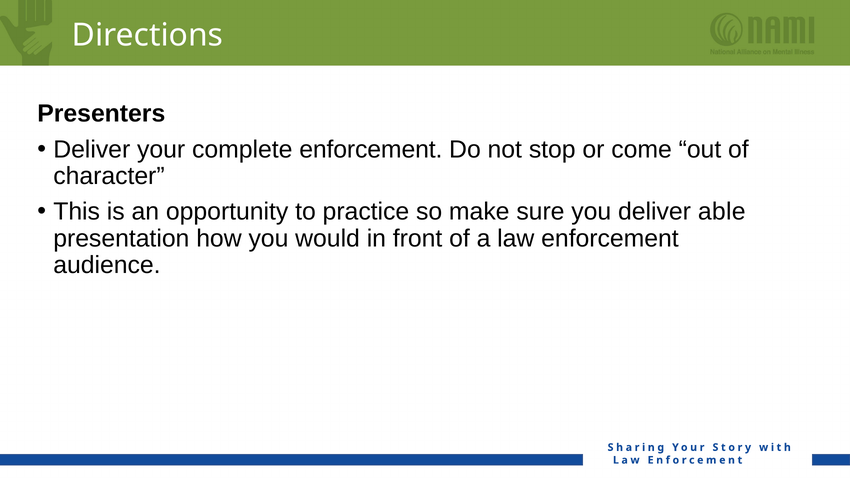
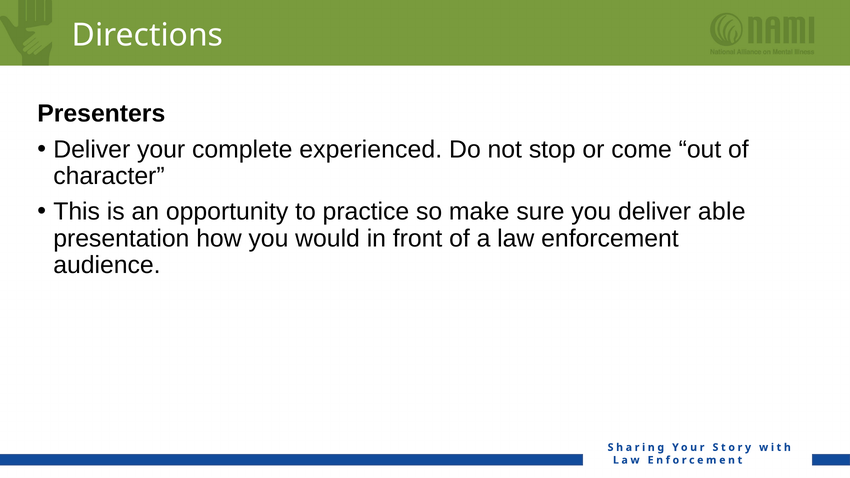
complete enforcement: enforcement -> experienced (371, 149)
